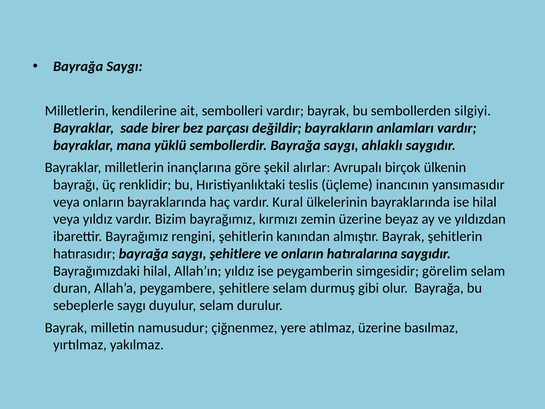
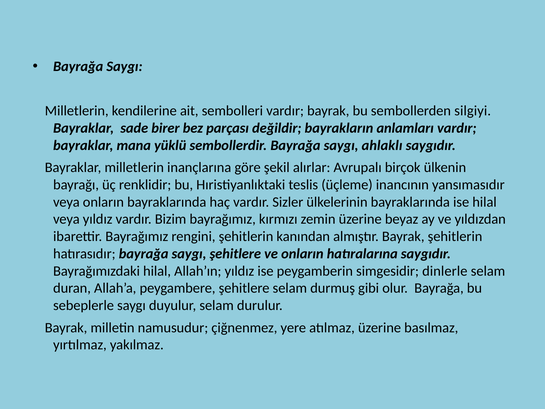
Kural: Kural -> Sizler (288, 202)
görelim: görelim -> dinlerle (445, 271)
